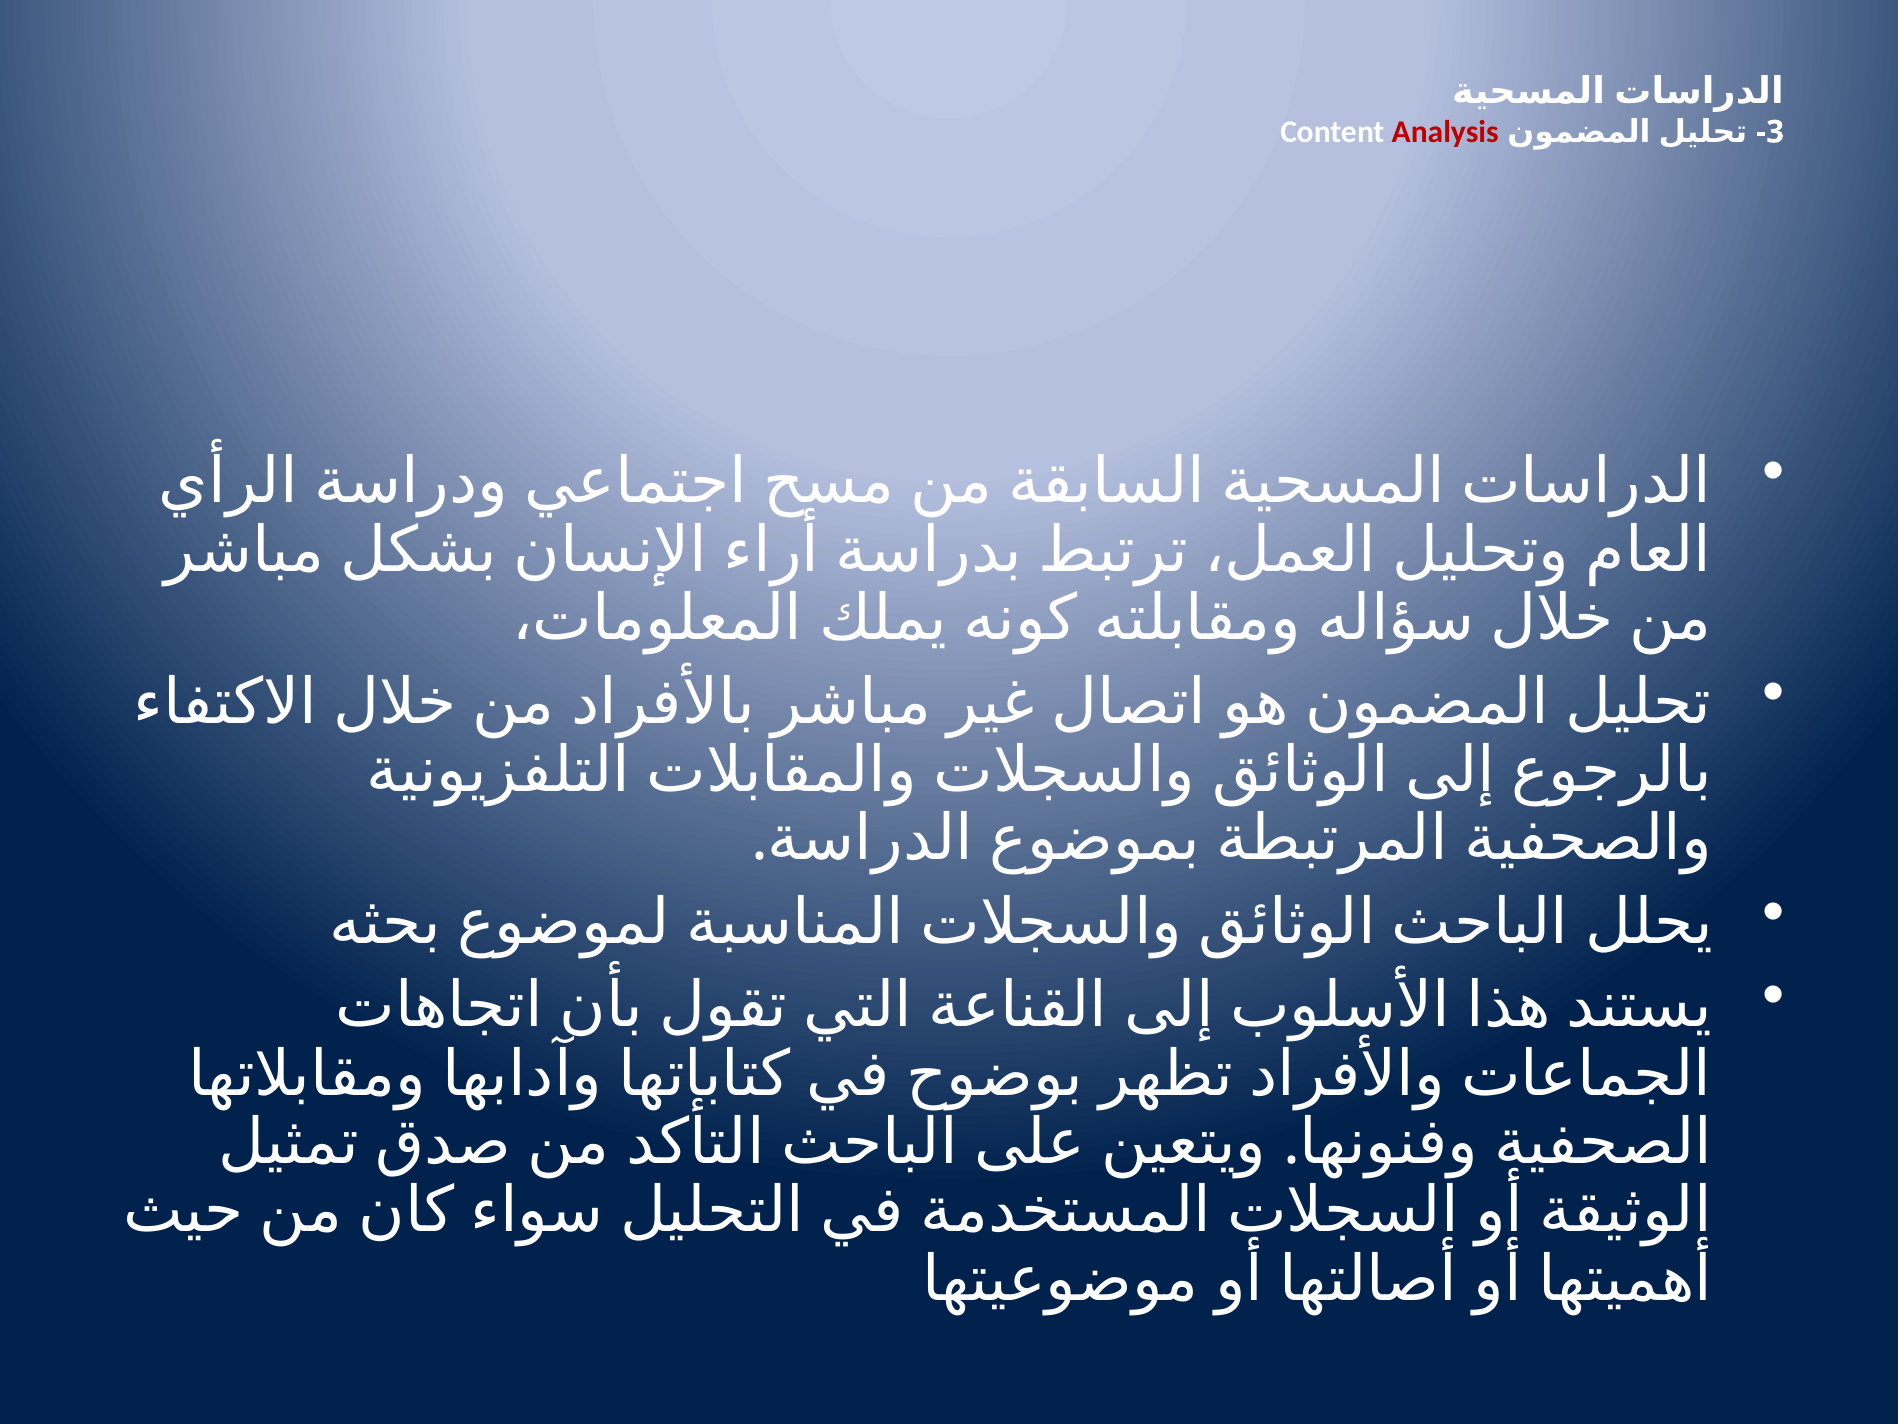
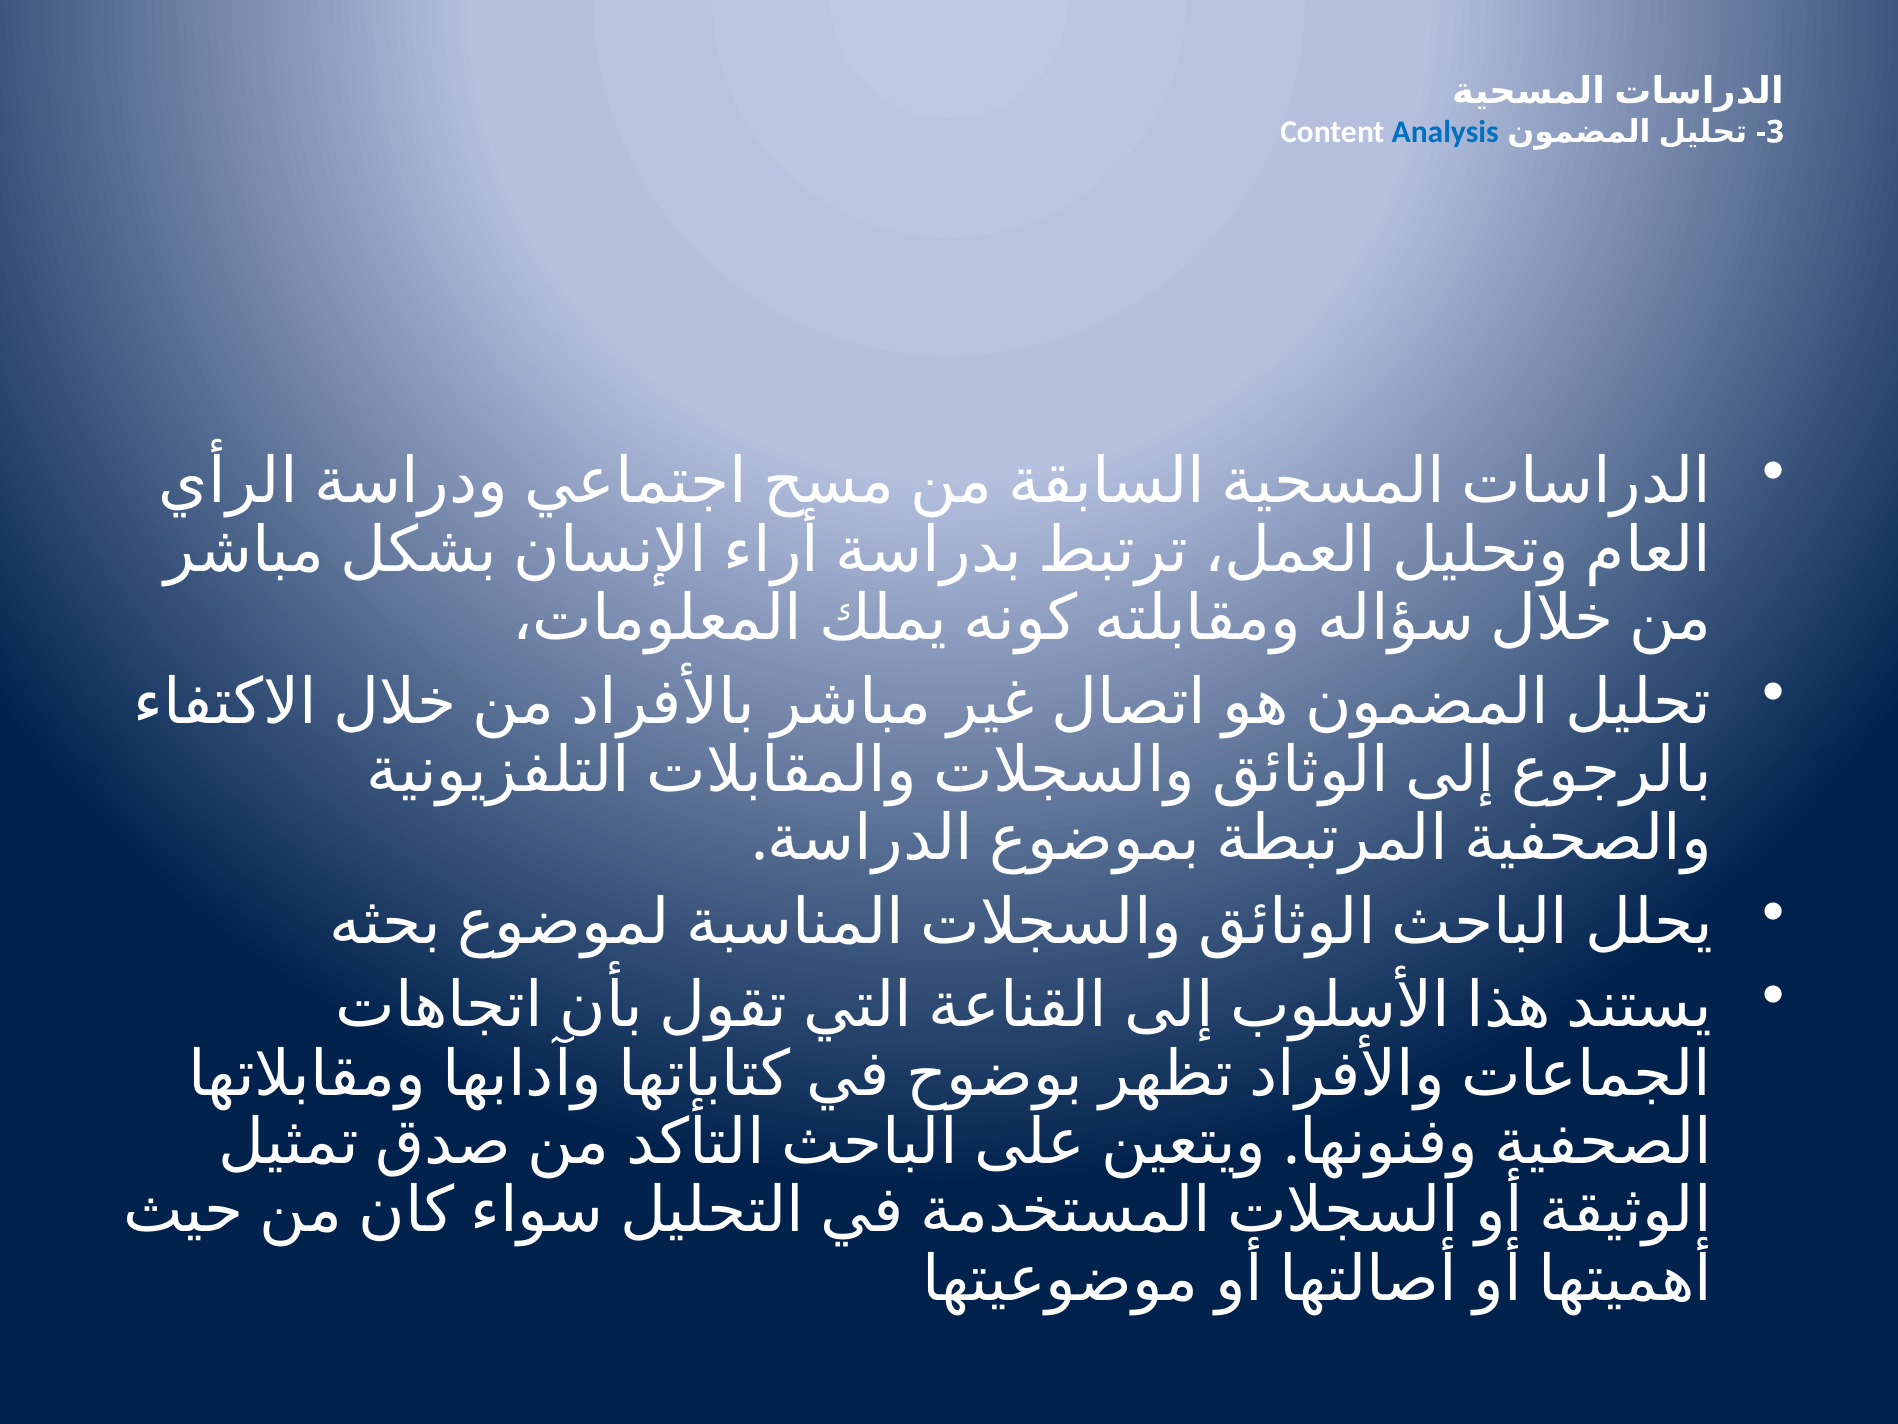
Analysis colour: red -> blue (1445, 132)
